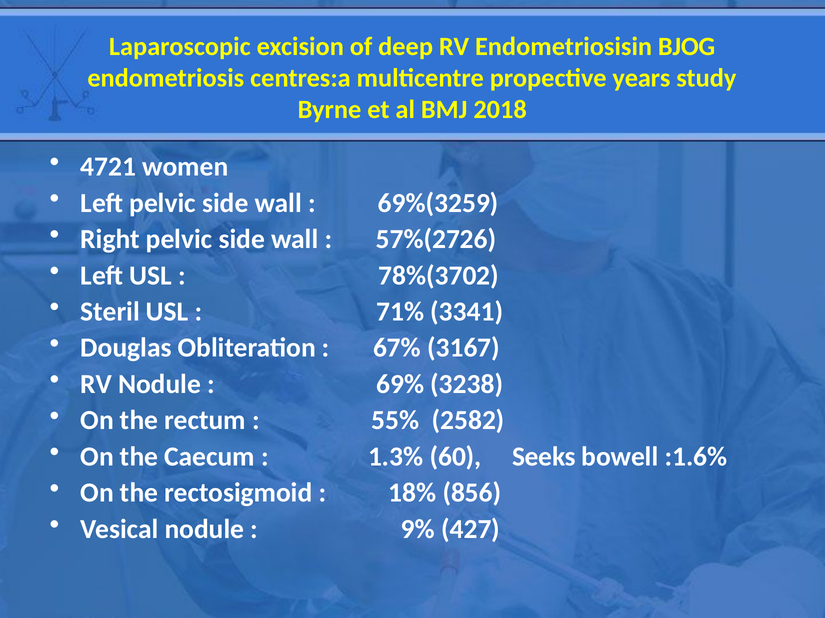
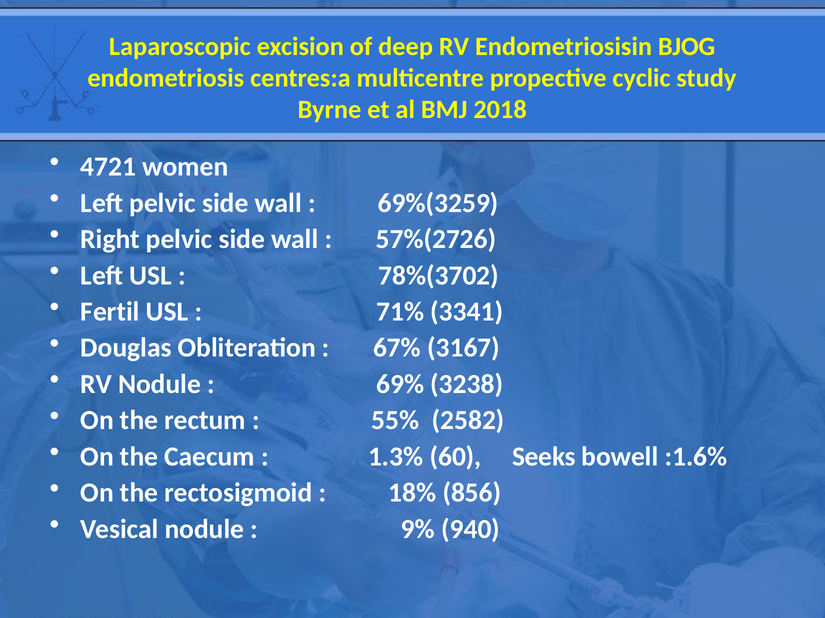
years: years -> cyclic (641, 78)
Steril: Steril -> Fertil (110, 312)
427: 427 -> 940 (471, 530)
